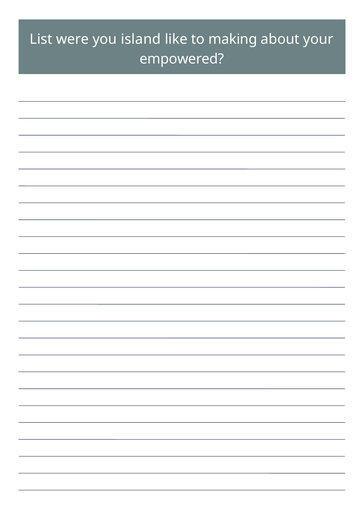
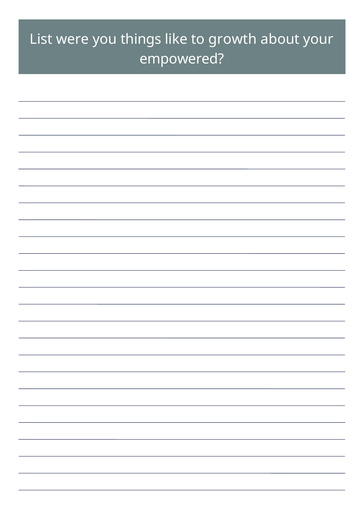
island: island -> things (141, 39)
making: making -> growth (233, 39)
